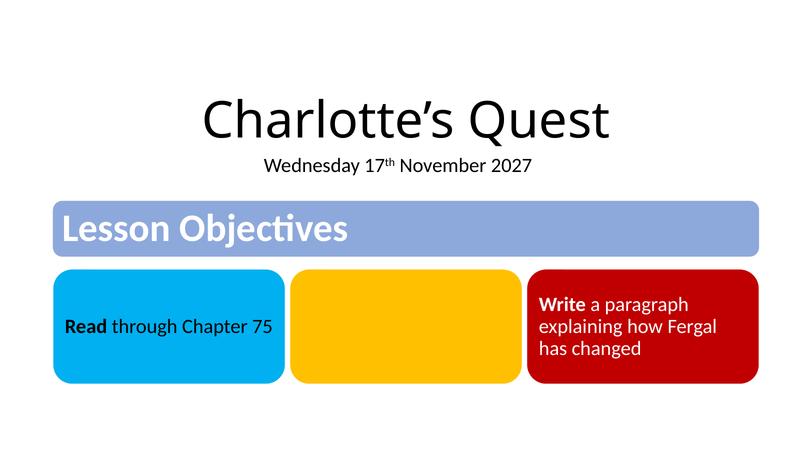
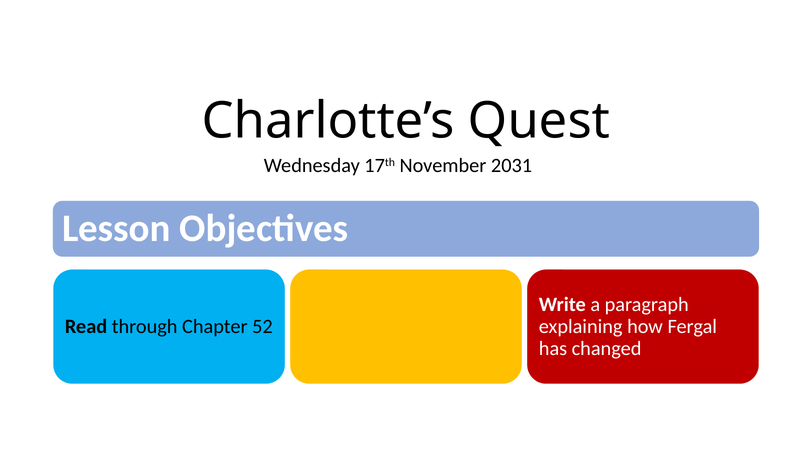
2027: 2027 -> 2031 (512, 165)
75: 75 -> 52 (262, 326)
